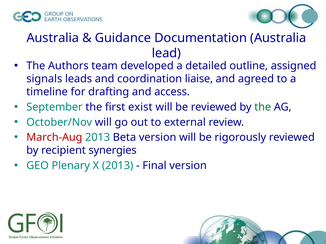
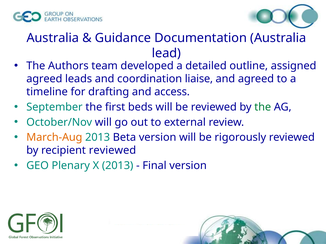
signals: signals -> agreed (44, 79)
exist: exist -> beds (140, 107)
March-Aug colour: red -> orange (54, 138)
recipient synergies: synergies -> reviewed (112, 151)
